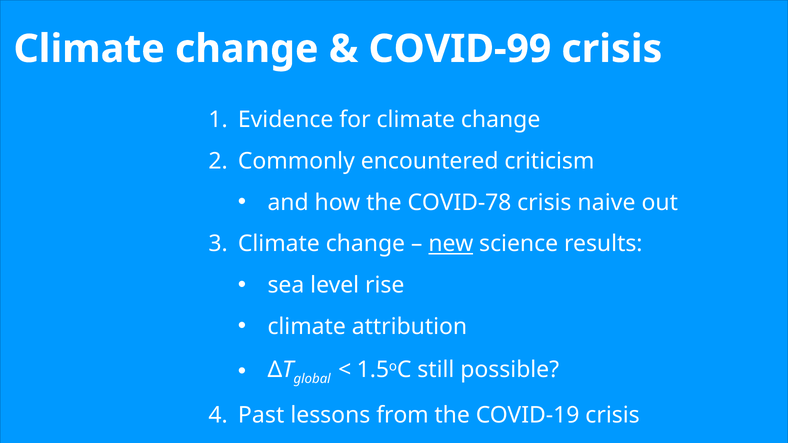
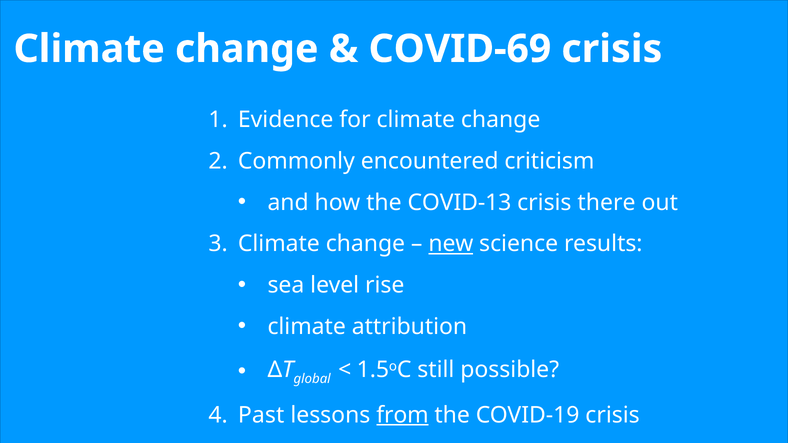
COVID-99: COVID-99 -> COVID-69 (460, 49)
COVID-78: COVID-78 -> COVID-13 (459, 203)
naive: naive -> there (607, 203)
from underline: none -> present (402, 415)
